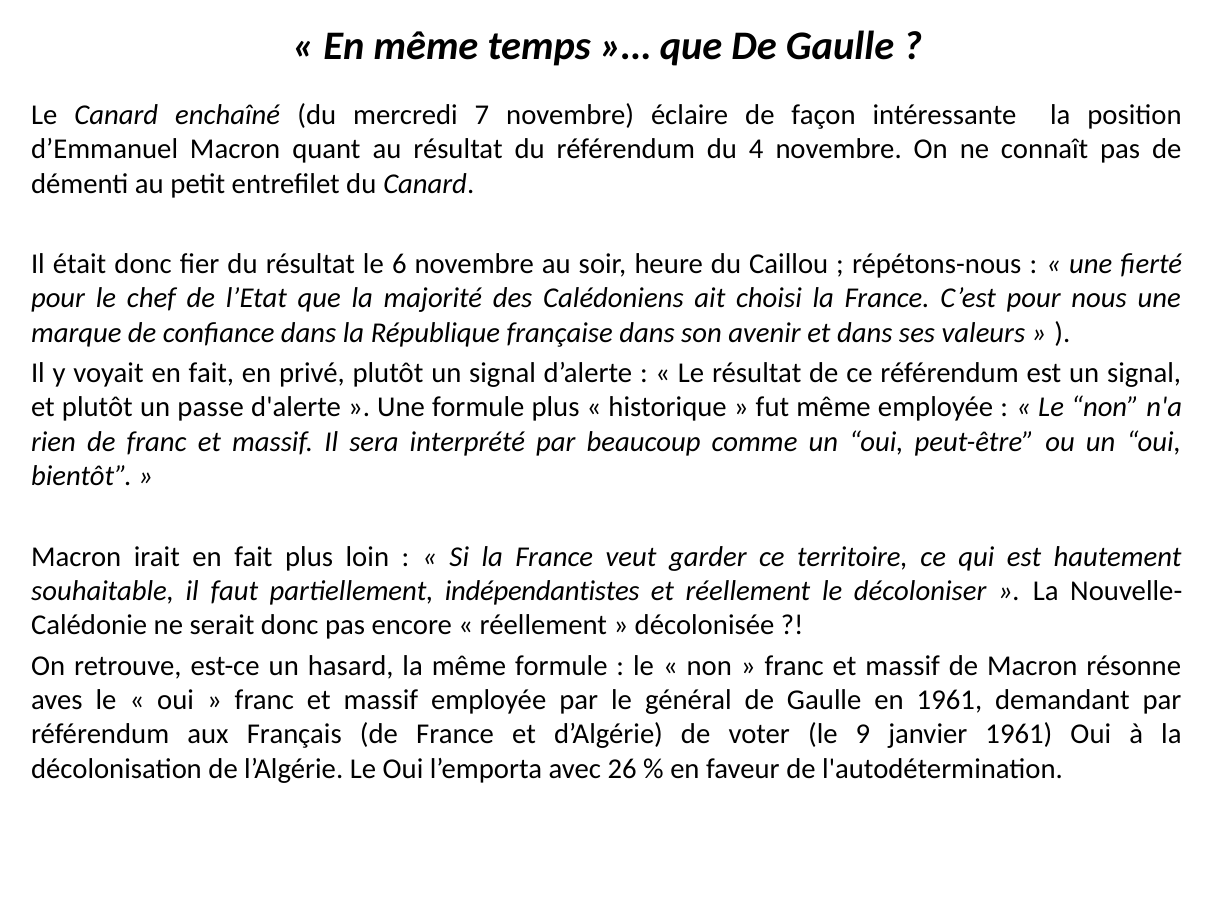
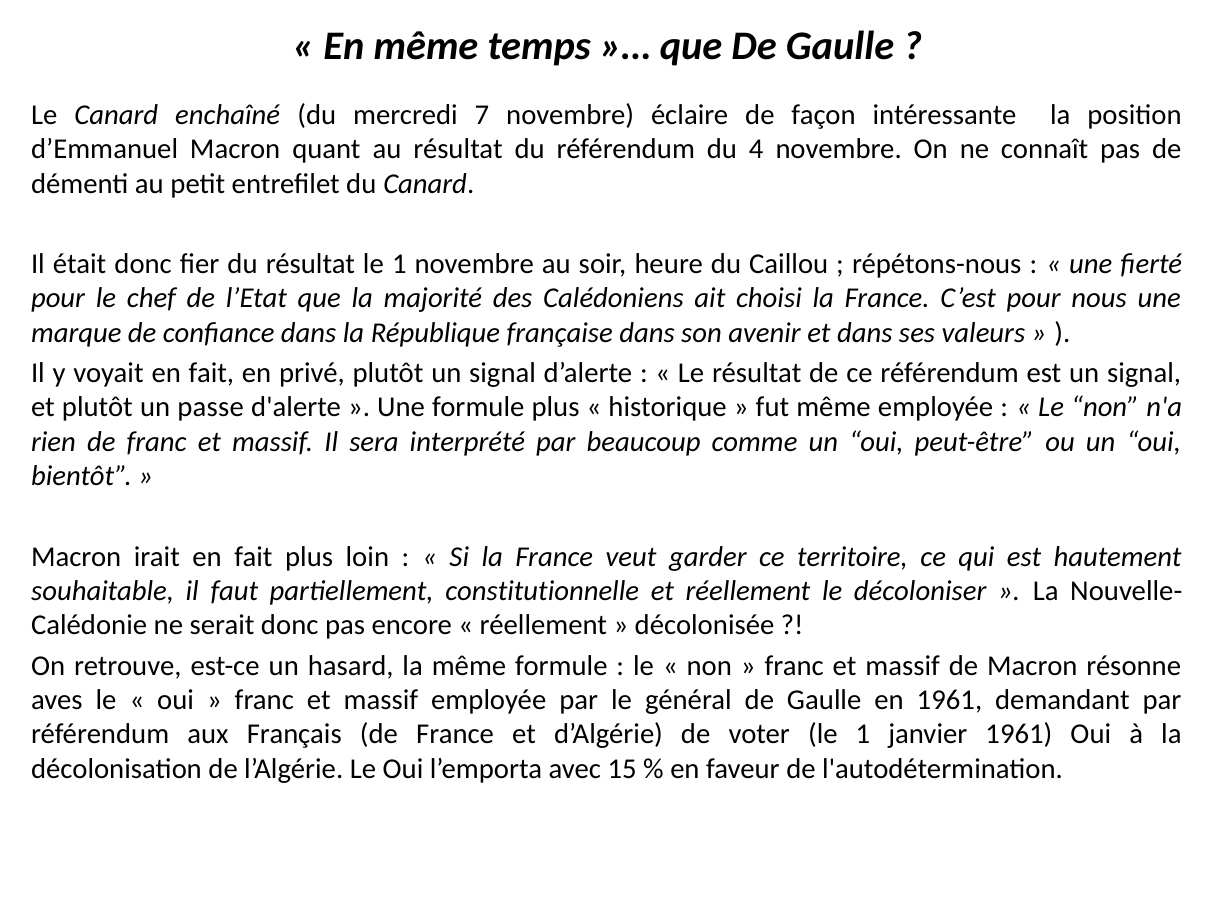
résultat le 6: 6 -> 1 (399, 264)
indépendantistes: indépendantistes -> constitutionnelle (542, 591)
voter le 9: 9 -> 1 (863, 735)
26: 26 -> 15 (622, 769)
